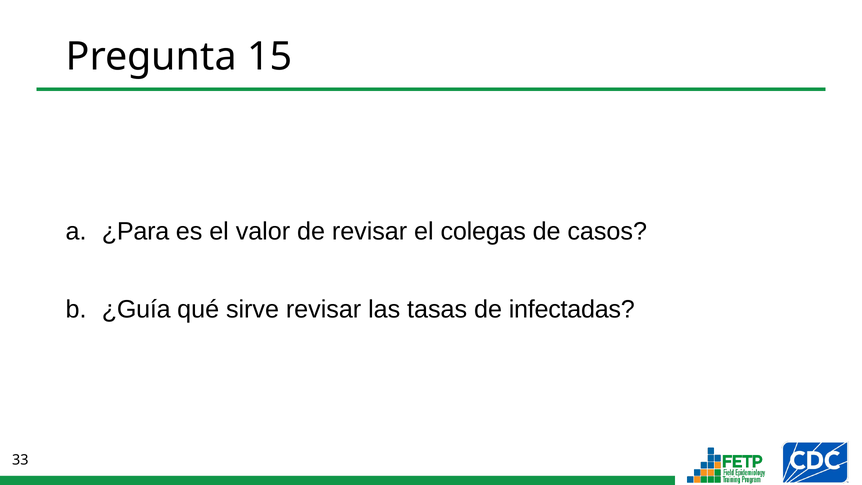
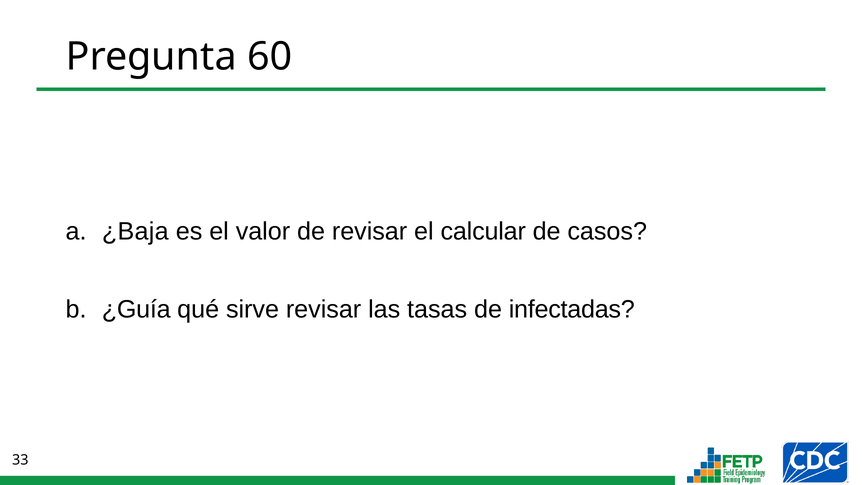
15: 15 -> 60 (270, 57)
¿Para: ¿Para -> ¿Baja (135, 231)
colegas: colegas -> calcular (483, 231)
